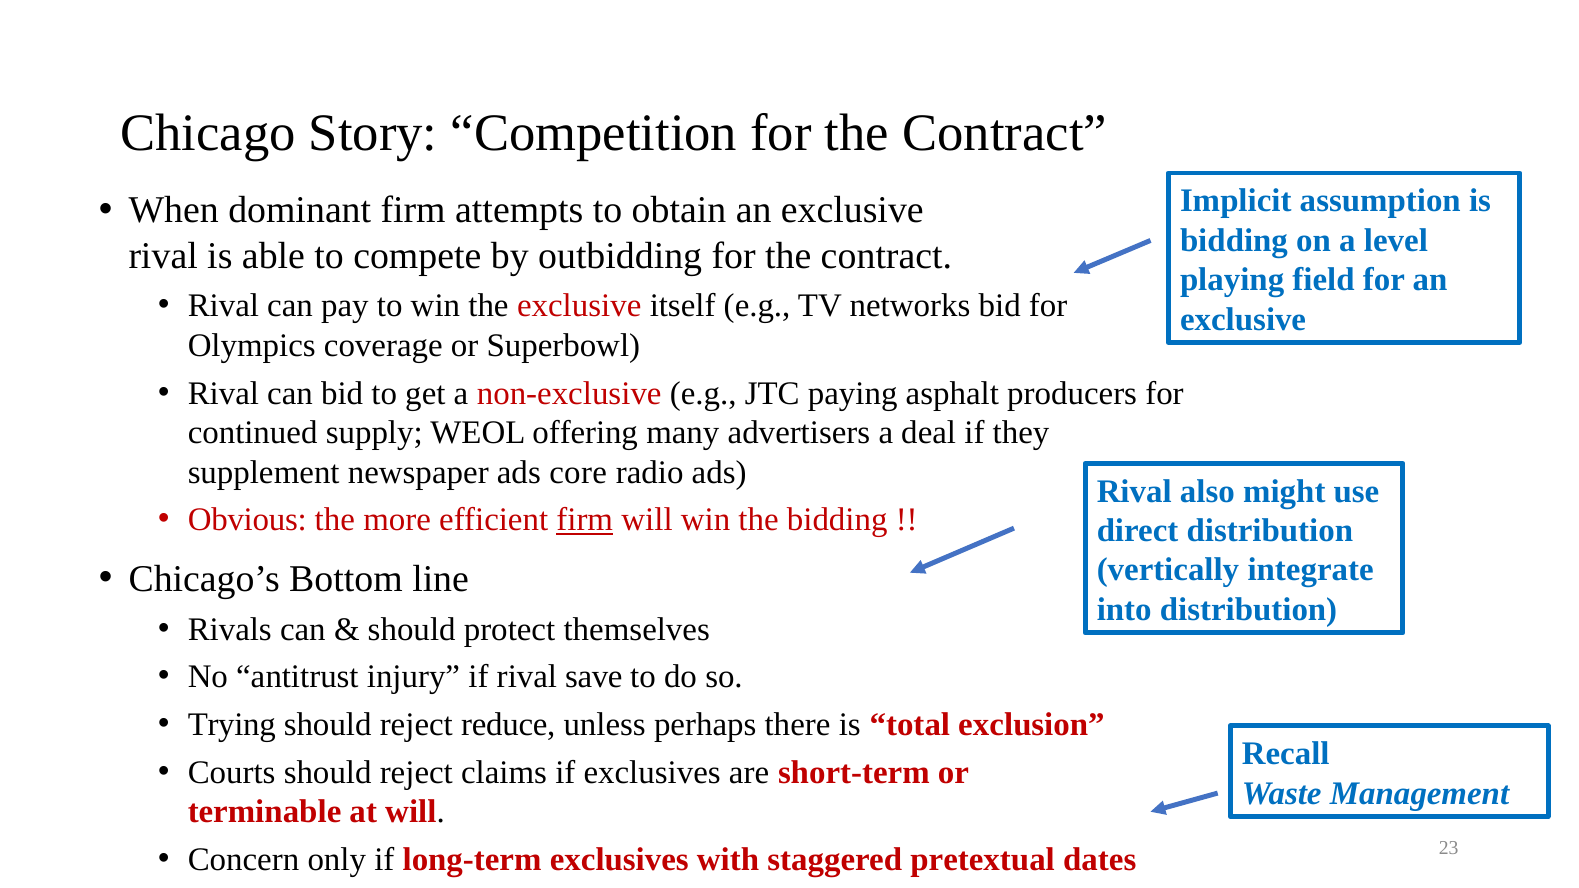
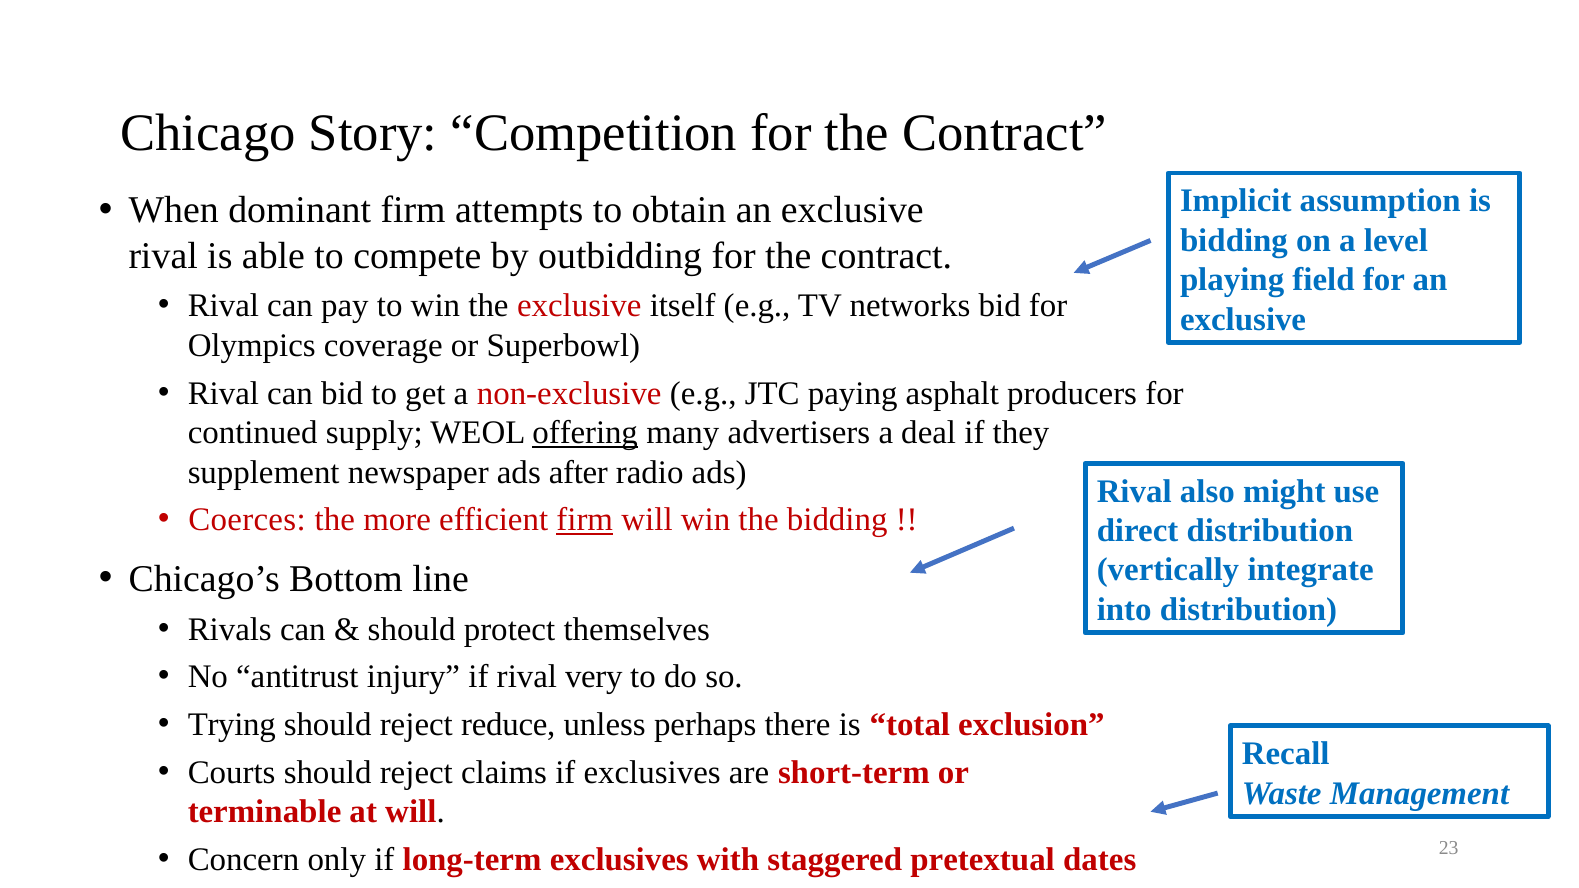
offering underline: none -> present (585, 433)
core: core -> after (578, 472)
Obvious: Obvious -> Coerces (247, 520)
save: save -> very (594, 677)
